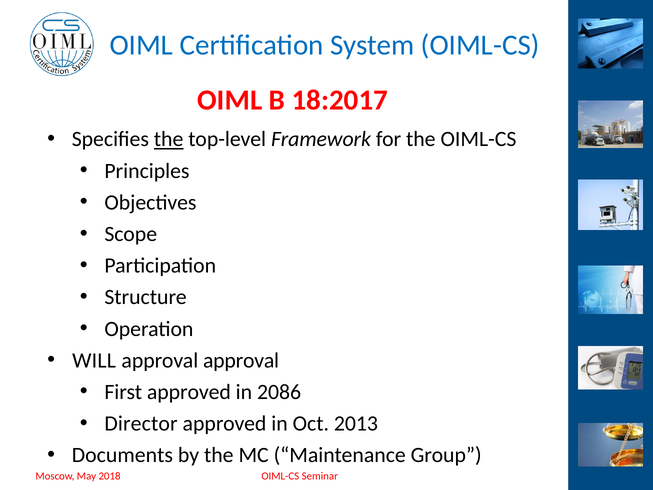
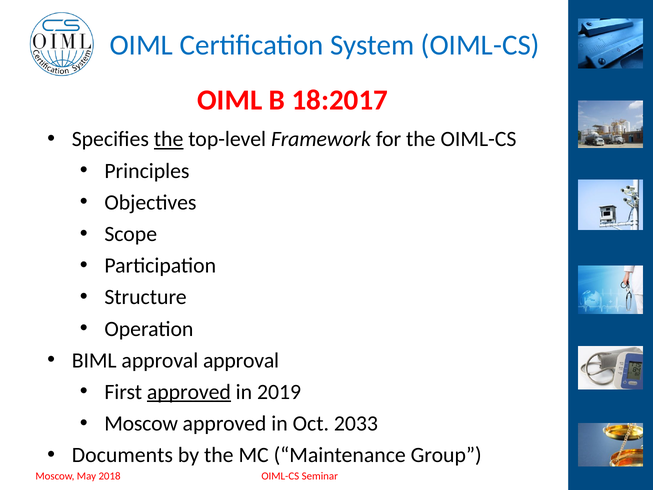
WILL: WILL -> BIML (94, 360)
approved underline: none -> present (189, 392)
2086: 2086 -> 2019 (279, 392)
Director: Director -> Moscow (141, 423)
2013: 2013 -> 2033 (356, 423)
